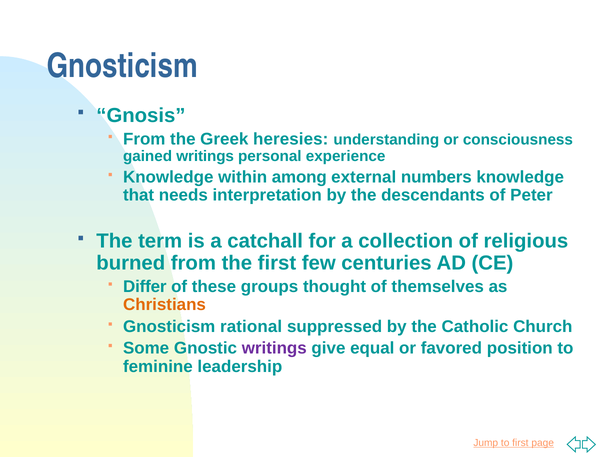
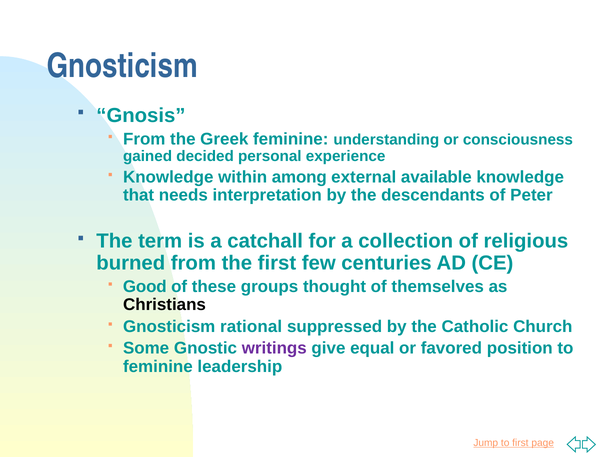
Greek heresies: heresies -> feminine (291, 139)
gained writings: writings -> decided (205, 157)
numbers: numbers -> available (436, 177)
Differ: Differ -> Good (145, 287)
Christians colour: orange -> black (164, 305)
